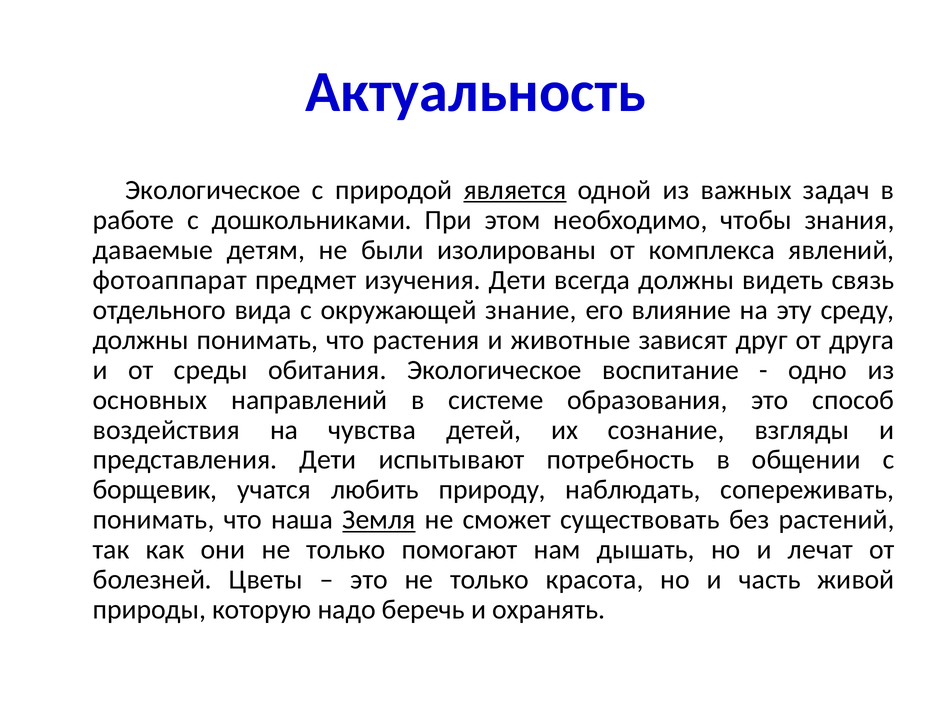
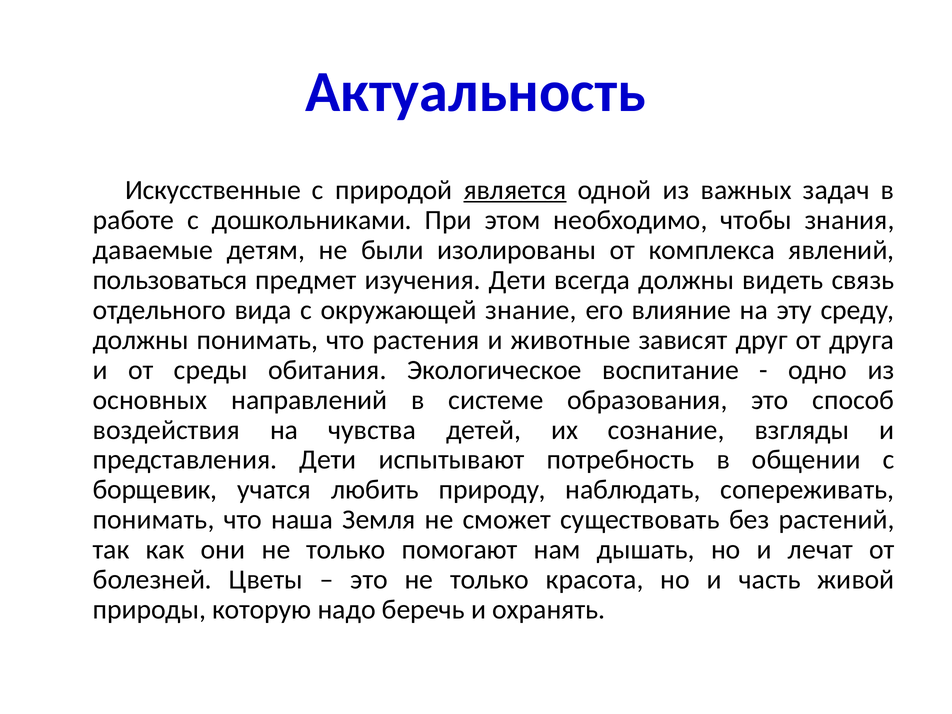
Экологическое: Экологическое -> Искусственные (213, 190)
фотоаппарат: фотоаппарат -> пользоваться (170, 280)
Земля underline: present -> none (379, 520)
